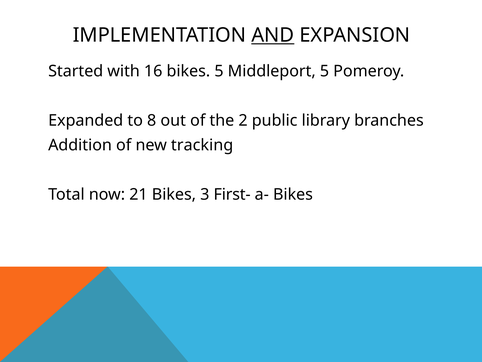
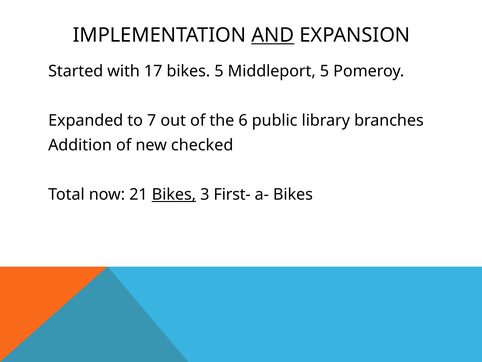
16: 16 -> 17 (153, 71)
8: 8 -> 7 (152, 120)
2: 2 -> 6 (243, 120)
tracking: tracking -> checked (202, 145)
Bikes underline: none -> present (174, 194)
